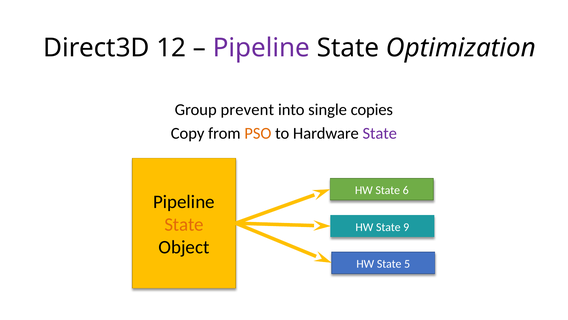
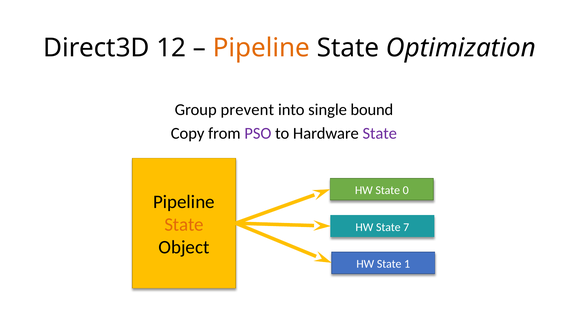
Pipeline colour: purple -> orange (261, 48)
copies: copies -> bound (372, 109)
PSO colour: orange -> purple (258, 133)
6: 6 -> 0 (406, 190)
9: 9 -> 7 (406, 227)
5: 5 -> 1 (407, 263)
